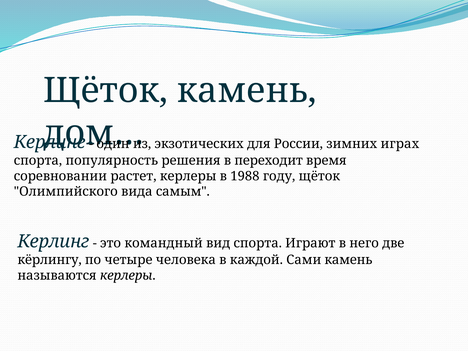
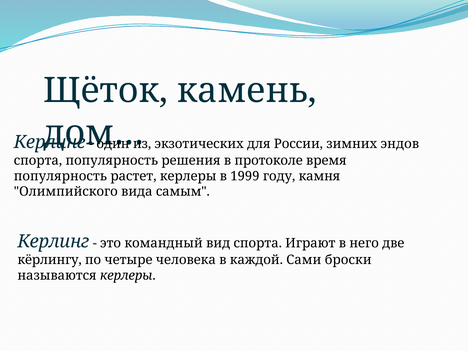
играх: играх -> эндов (400, 144)
переходит: переходит -> протоколе (269, 160)
соревновании: соревновании -> популярность (60, 176)
1988: 1988 -> 1999 (245, 176)
году щёток: щёток -> камня (319, 176)
Сами камень: камень -> броски (348, 260)
